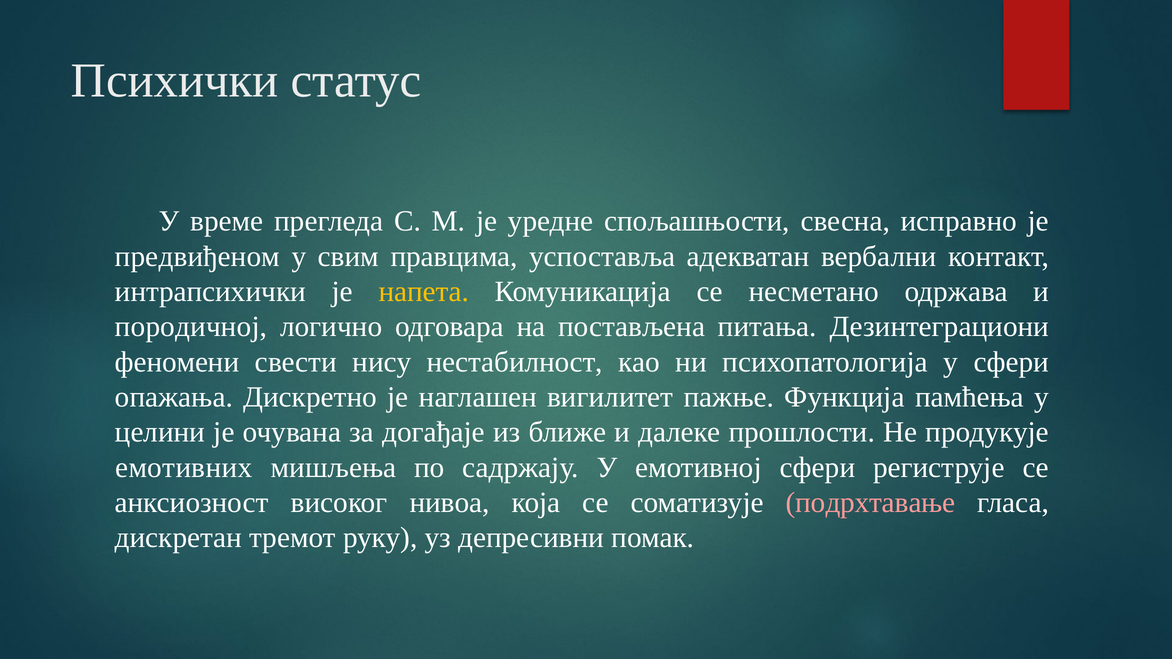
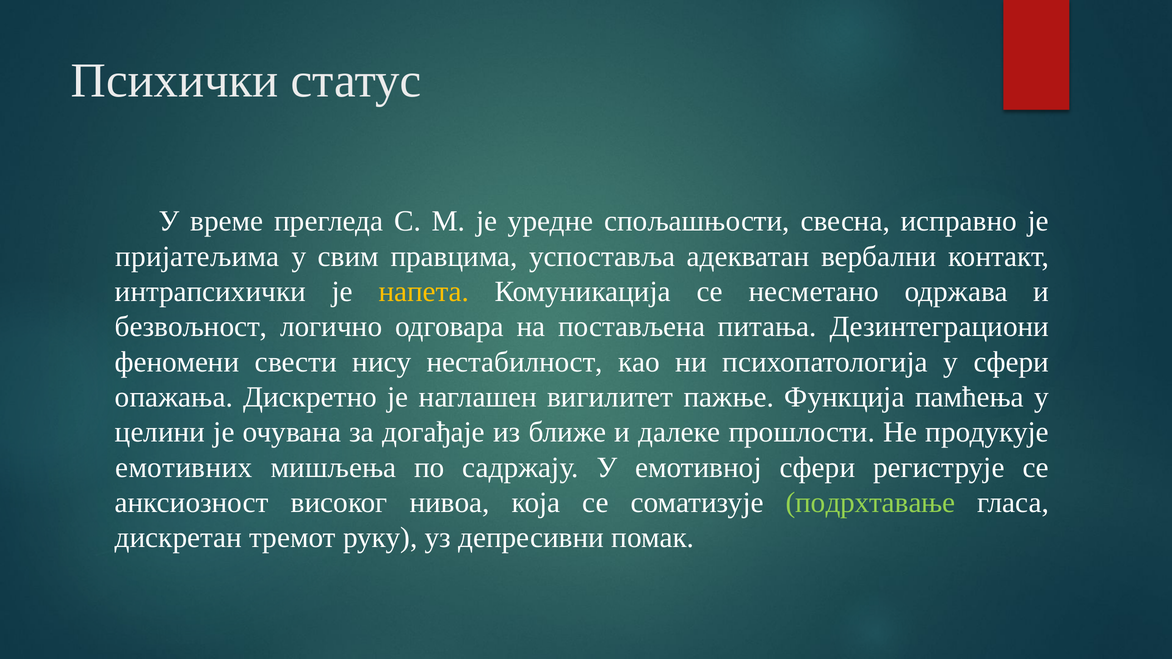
предвиђеном: предвиђеном -> пријатељима (197, 257)
породичној: породичној -> безвољност (191, 327)
подрхтавање colour: pink -> light green (871, 503)
